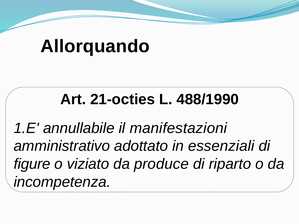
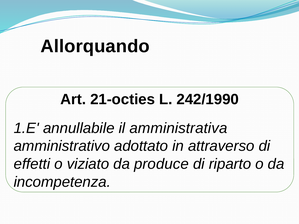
488/1990: 488/1990 -> 242/1990 (208, 99)
manifestazioni: manifestazioni -> amministrativa (178, 128)
essenziali: essenziali -> attraverso (221, 146)
figure: figure -> effetti (32, 164)
